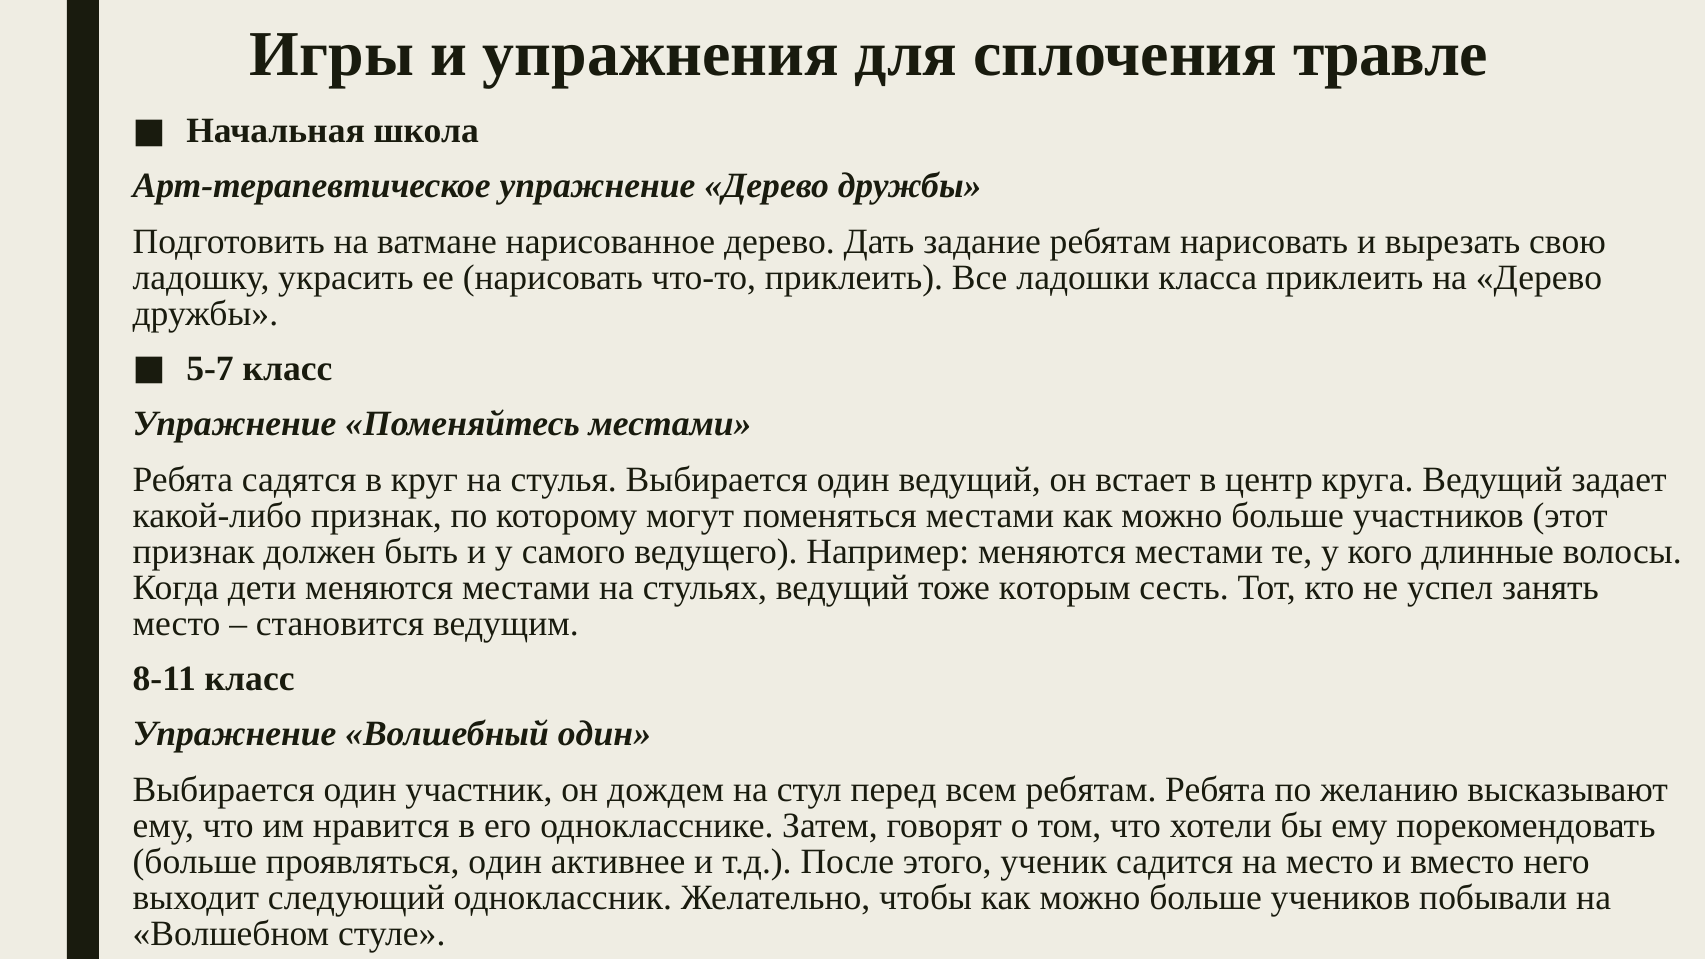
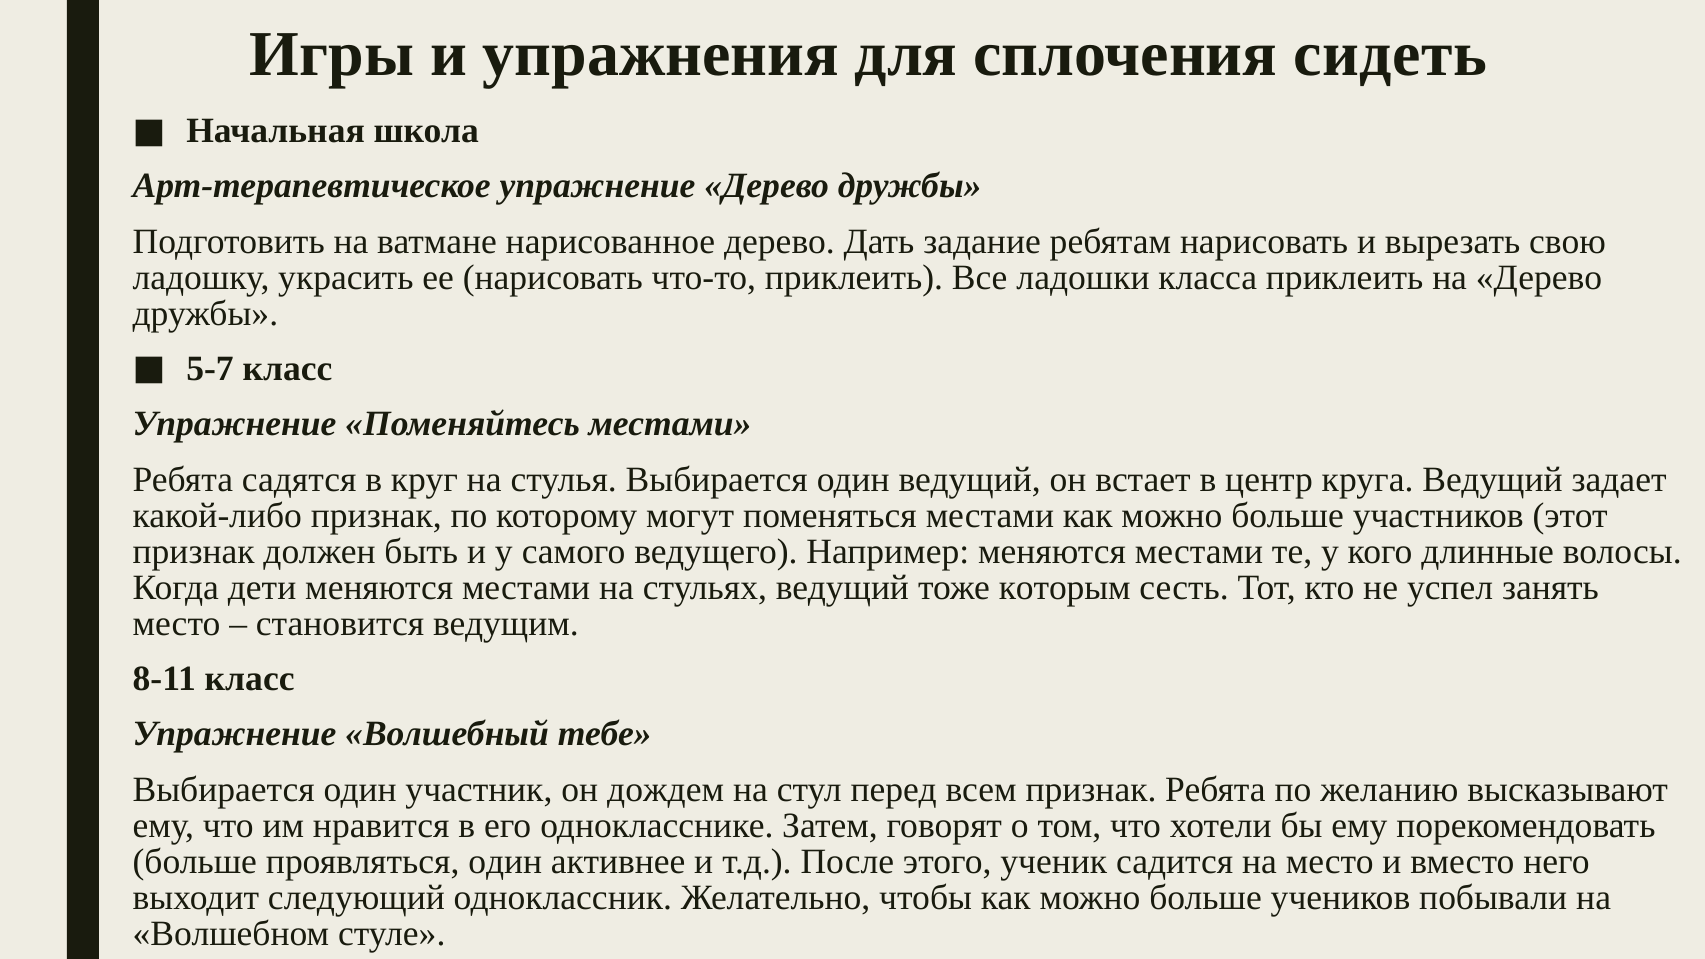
травле: травле -> сидеть (1390, 55)
Волшебный один: один -> тебе (605, 734)
всем ребятам: ребятам -> признак (1091, 789)
